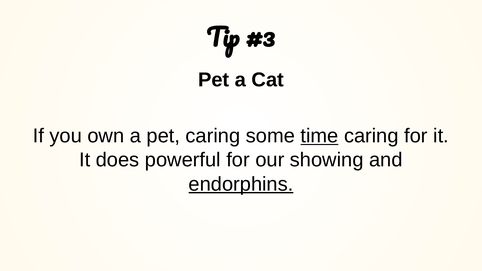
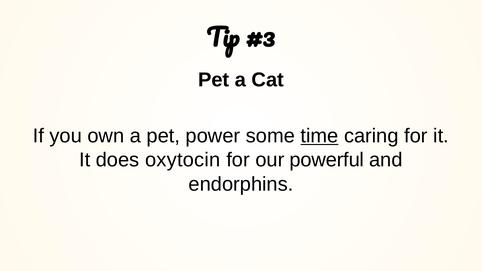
pet caring: caring -> power (213, 136)
powerful: powerful -> oxytocin (183, 160)
showing: showing -> powerful (327, 160)
endorphins underline: present -> none (241, 184)
